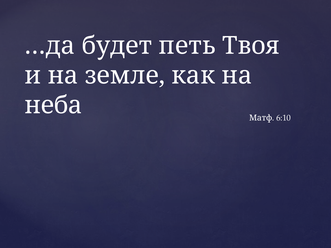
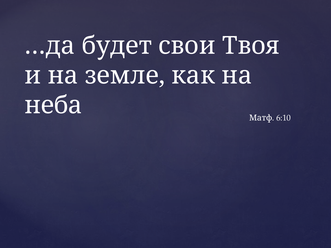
петь: петь -> свои (187, 46)
